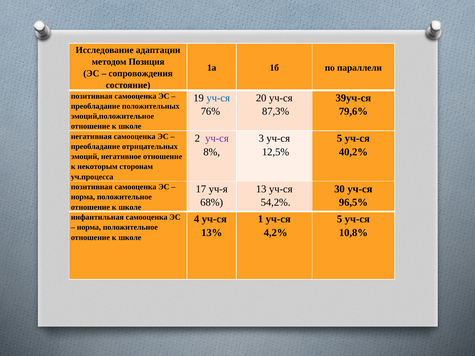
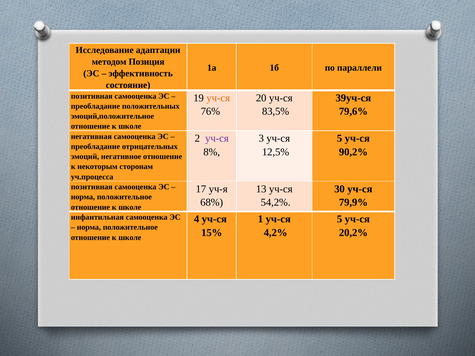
сопровождения: сопровождения -> эффективность (141, 74)
уч-ся colour: blue -> orange (218, 98)
87,3%: 87,3% -> 83,5% (276, 112)
40,2%: 40,2% -> 90,2% (353, 152)
96,5%: 96,5% -> 79,9% (353, 202)
13%: 13% -> 15% (212, 233)
10,8%: 10,8% -> 20,2% (353, 233)
